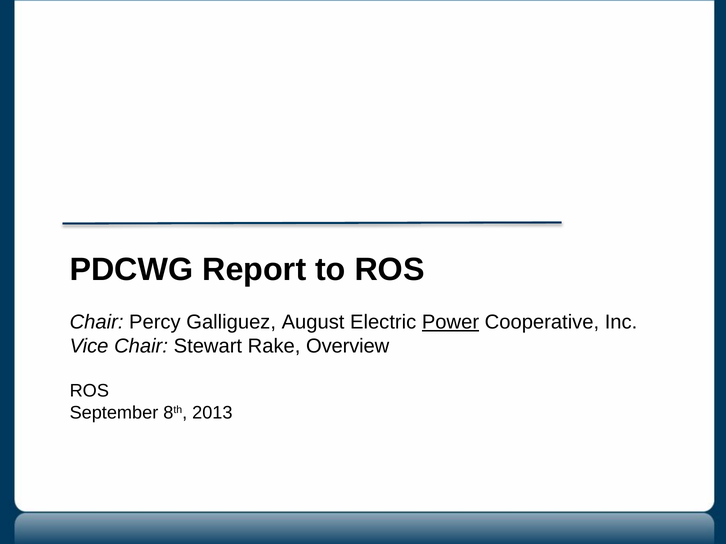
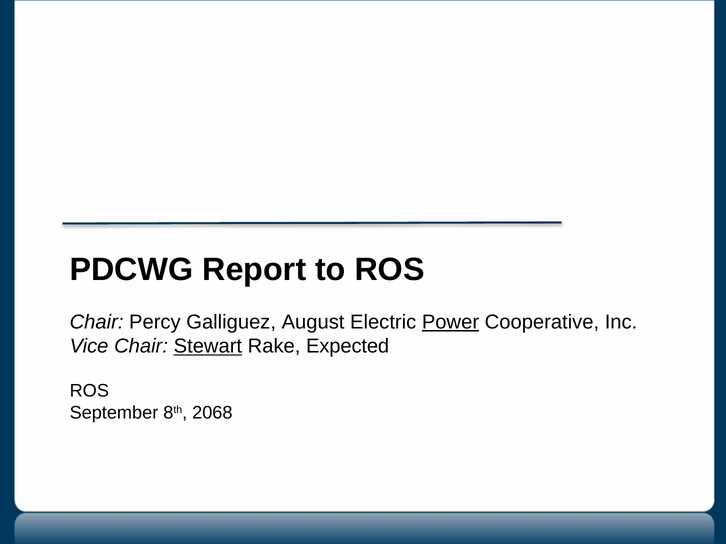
Stewart underline: none -> present (208, 347)
Overview: Overview -> Expected (348, 347)
2013: 2013 -> 2068 (212, 413)
